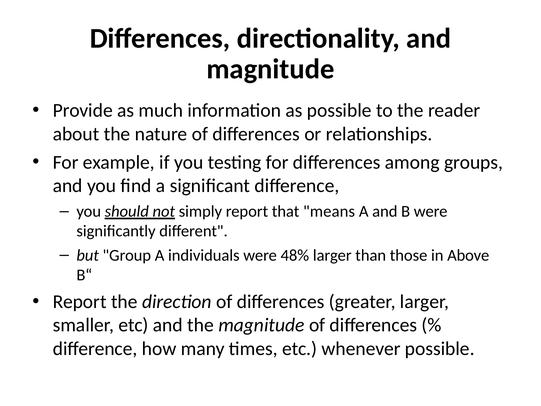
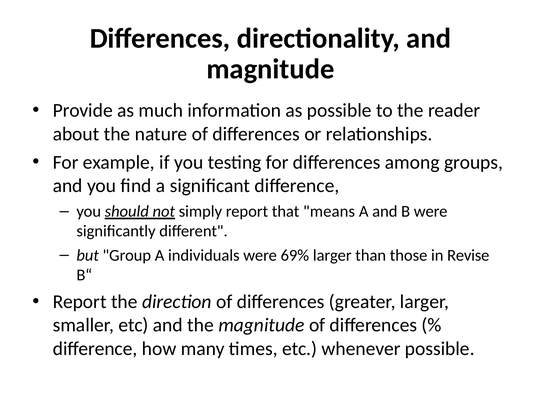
48%: 48% -> 69% (295, 255)
Above: Above -> Revise (468, 255)
